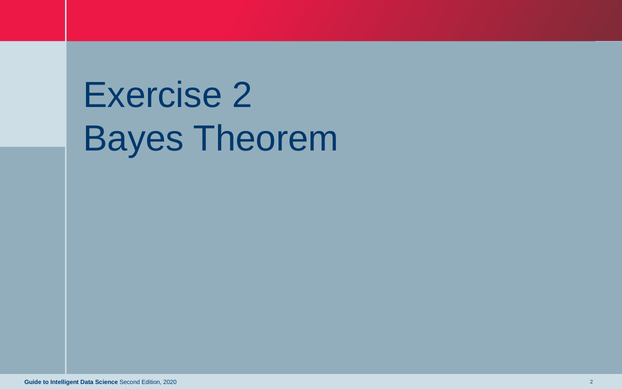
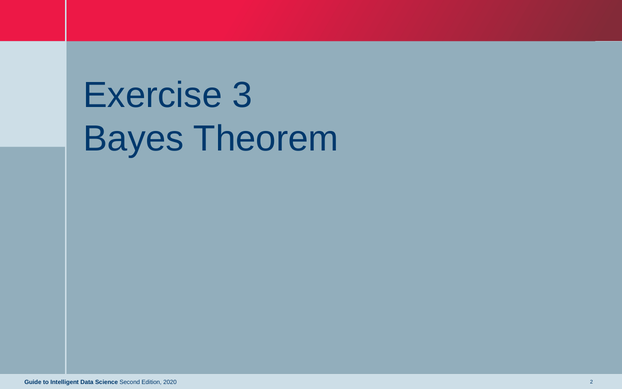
Exercise 2: 2 -> 3 (242, 95)
